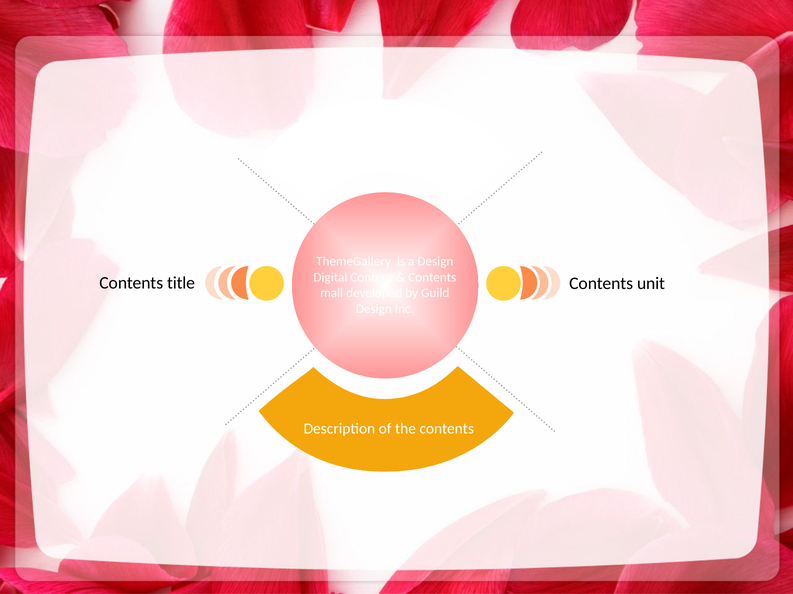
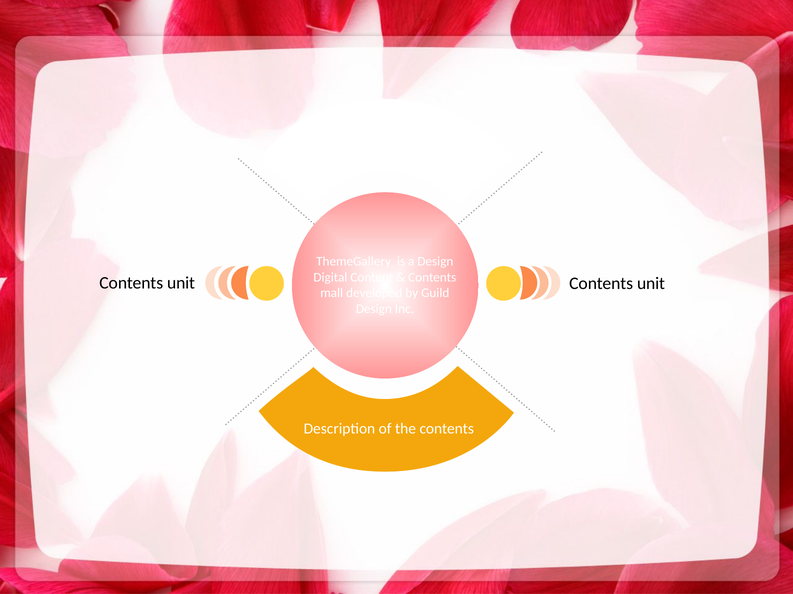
title: title -> unit (181, 283)
